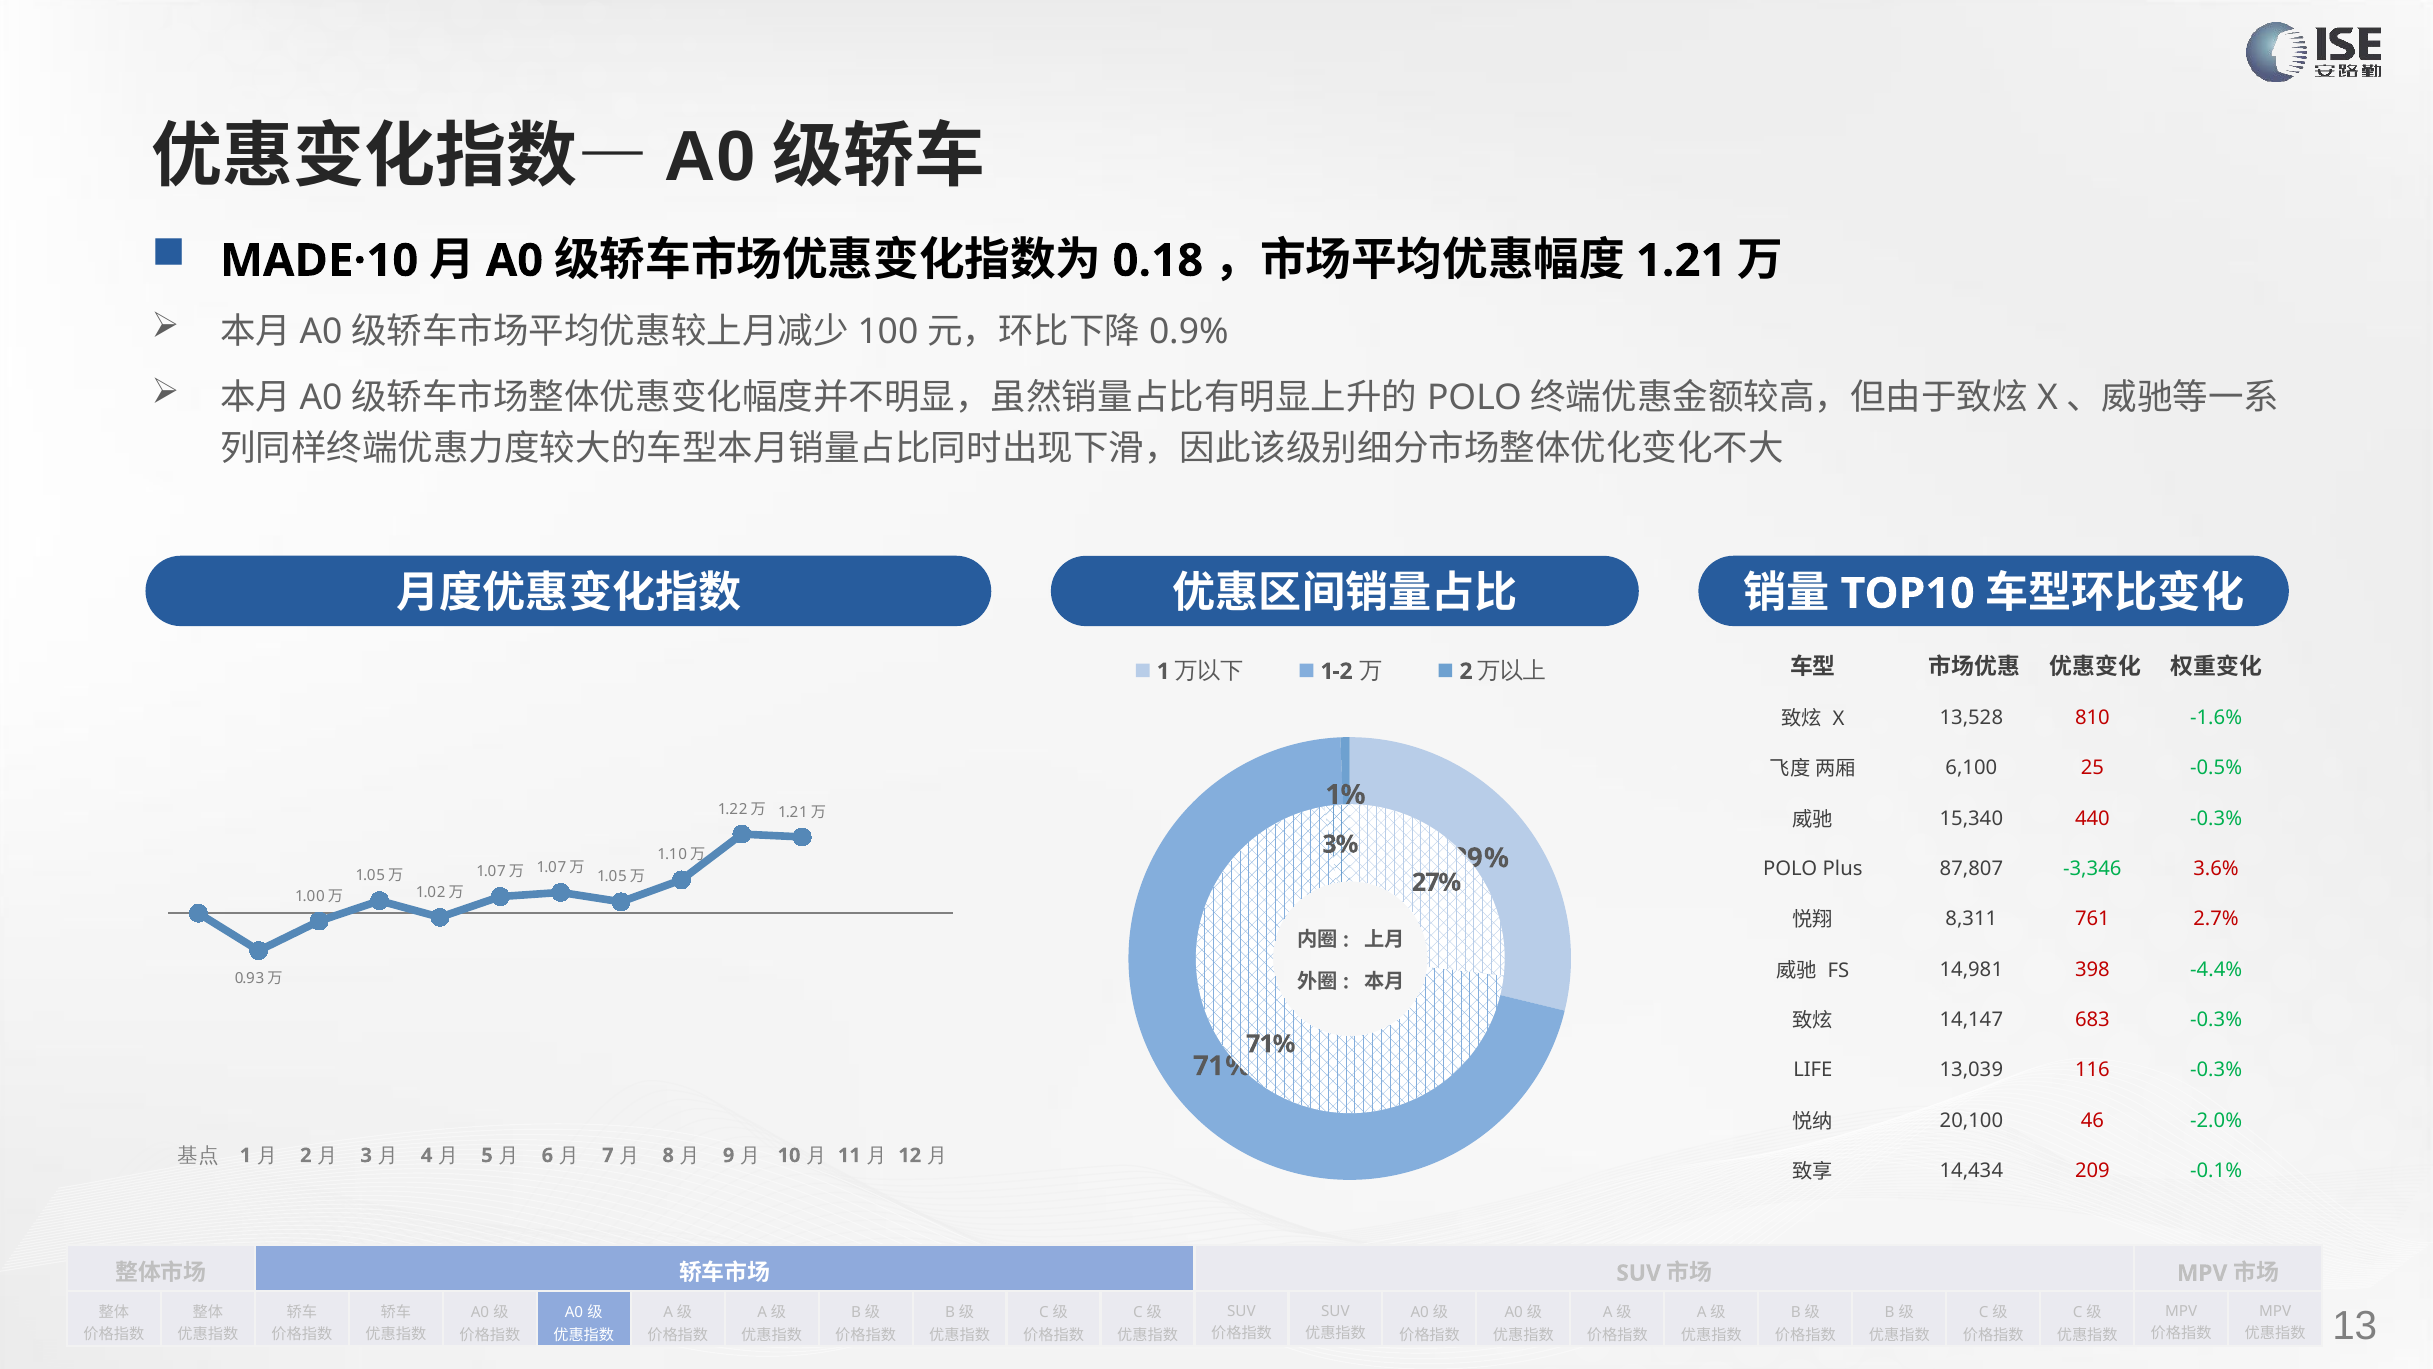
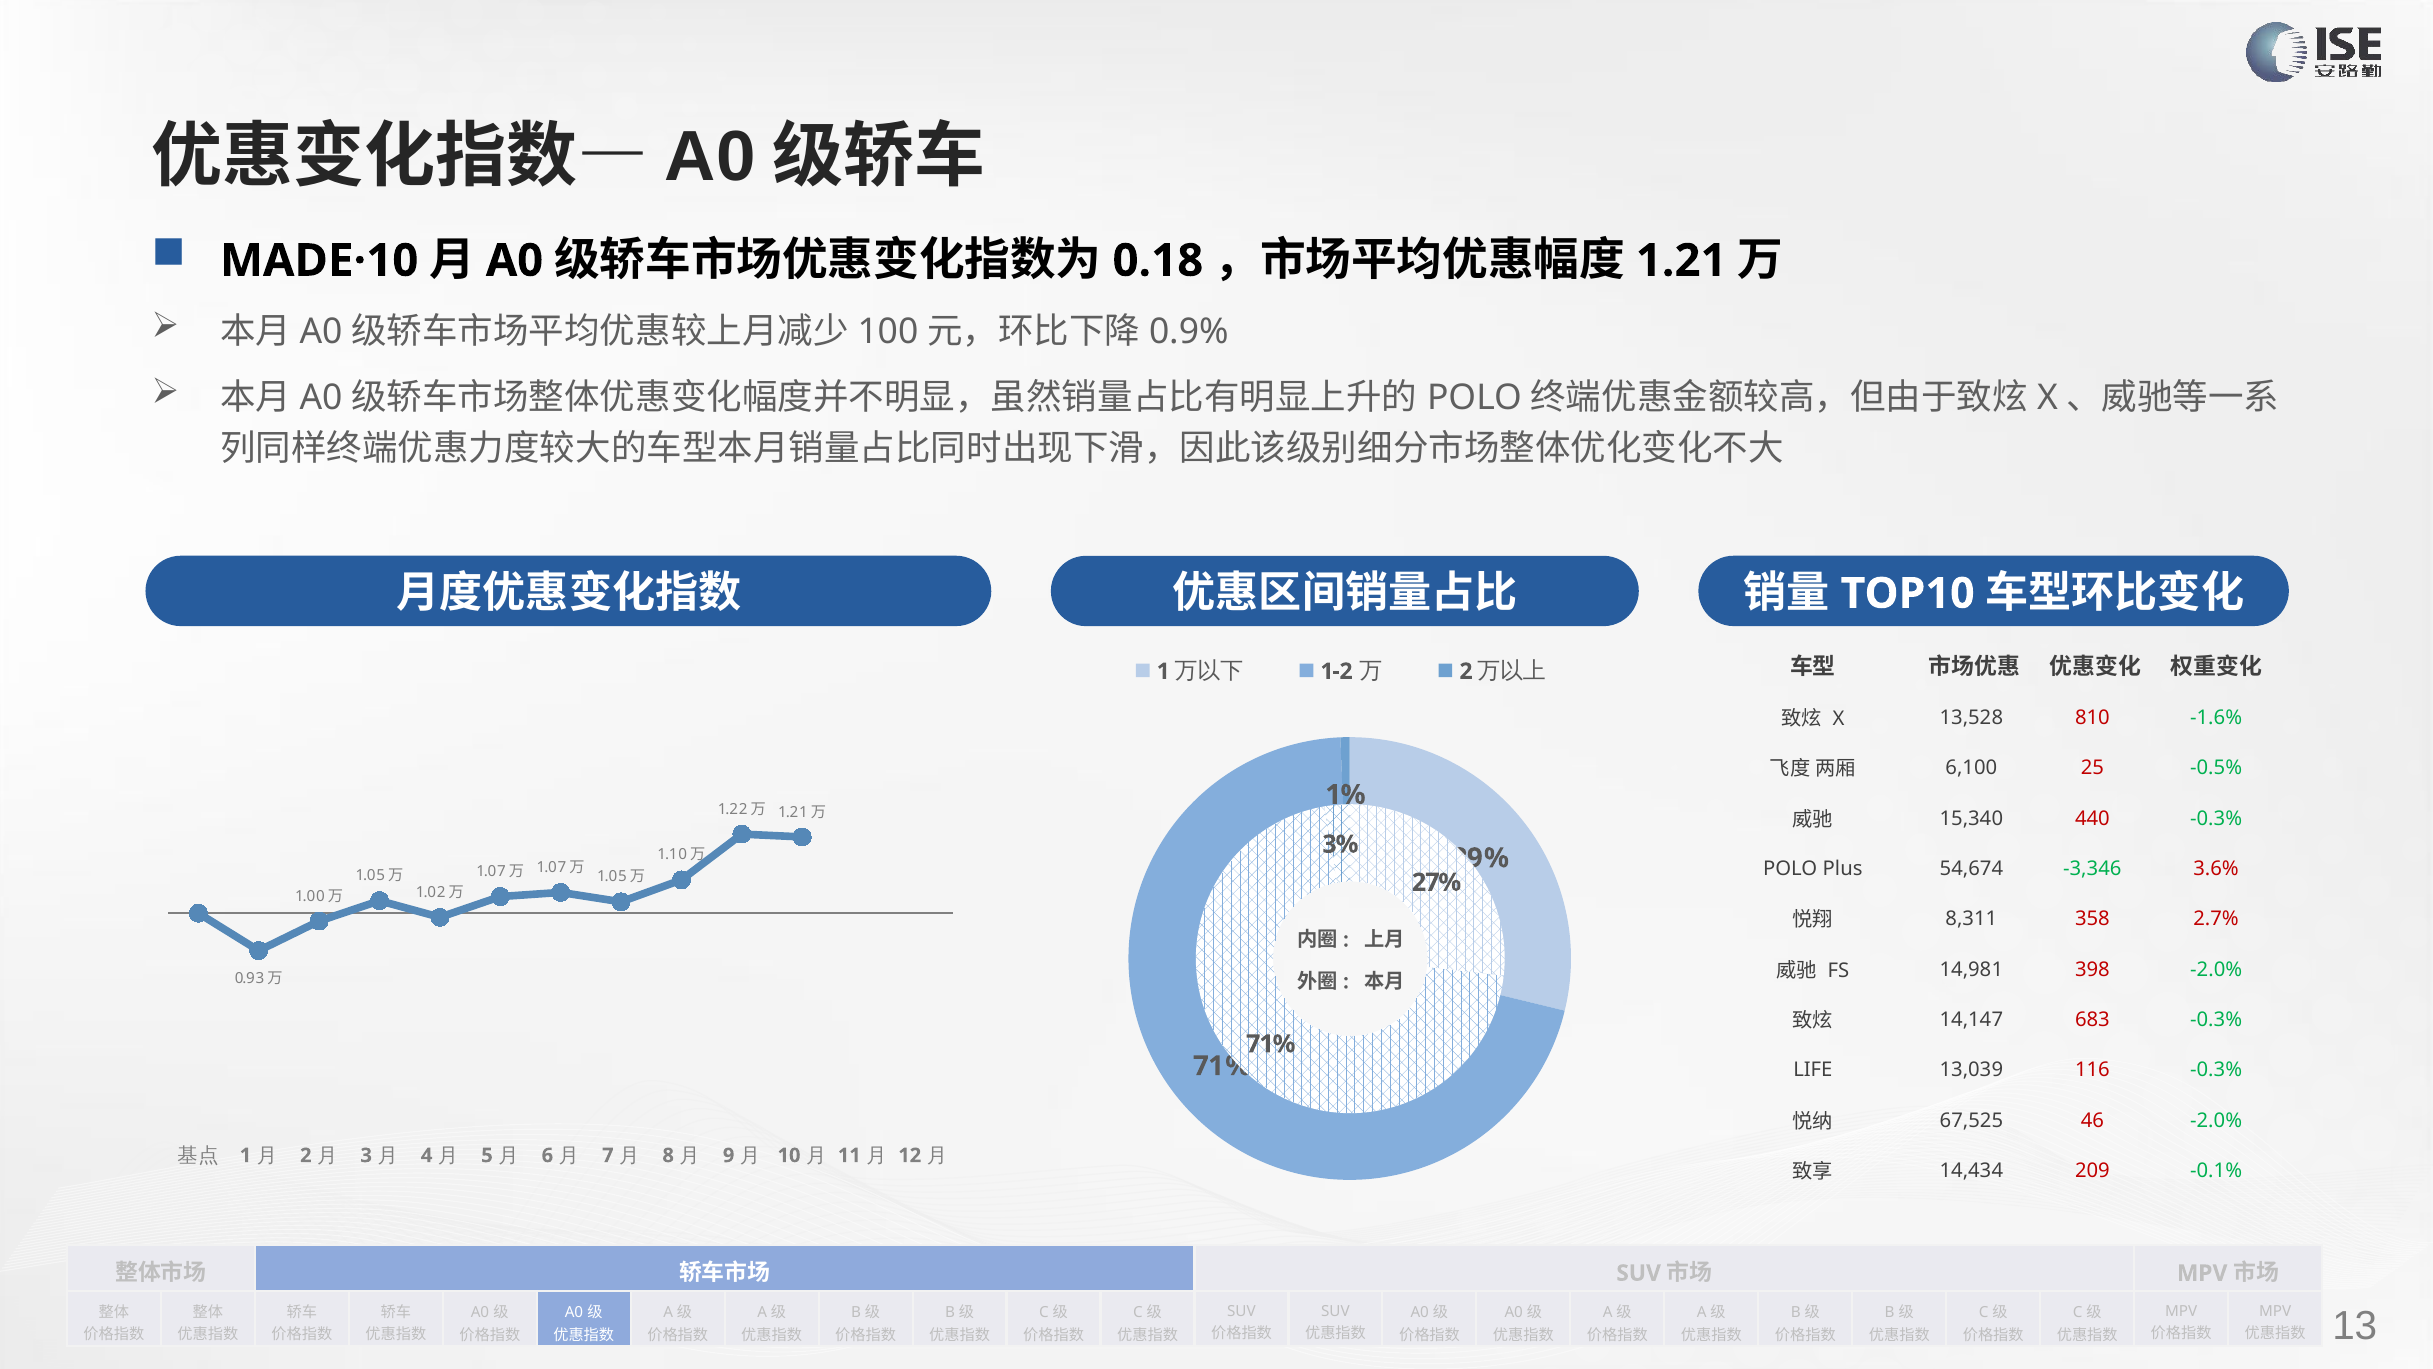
87,807: 87,807 -> 54,674 (1971, 869)
761: 761 -> 358 (2092, 919)
398 -4.4%: -4.4% -> -2.0% (2216, 969)
20,100: 20,100 -> 67,525 (1971, 1120)
